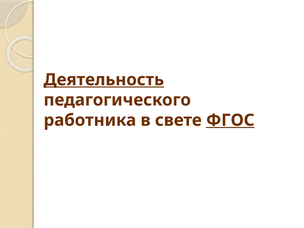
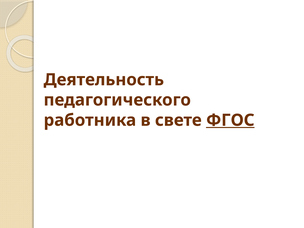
Деятельность underline: present -> none (104, 80)
